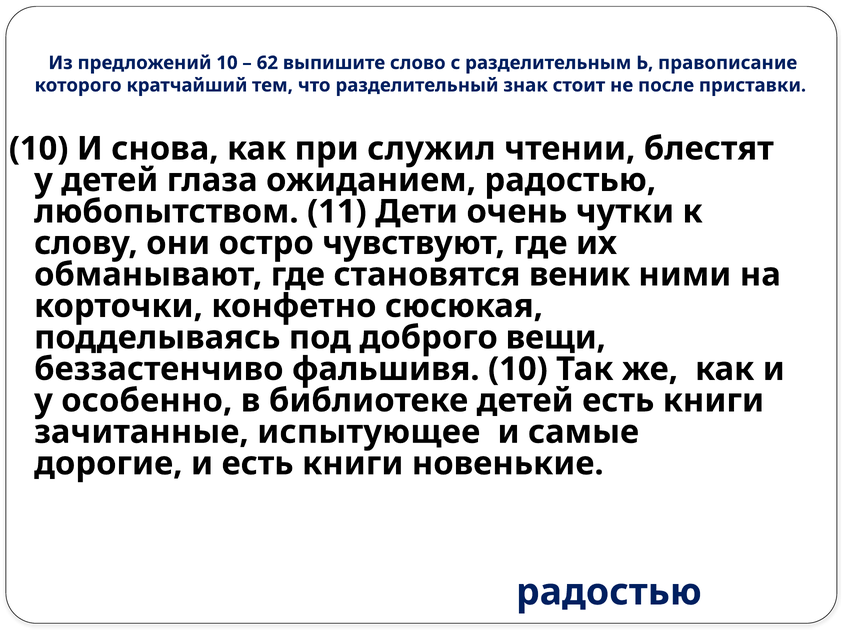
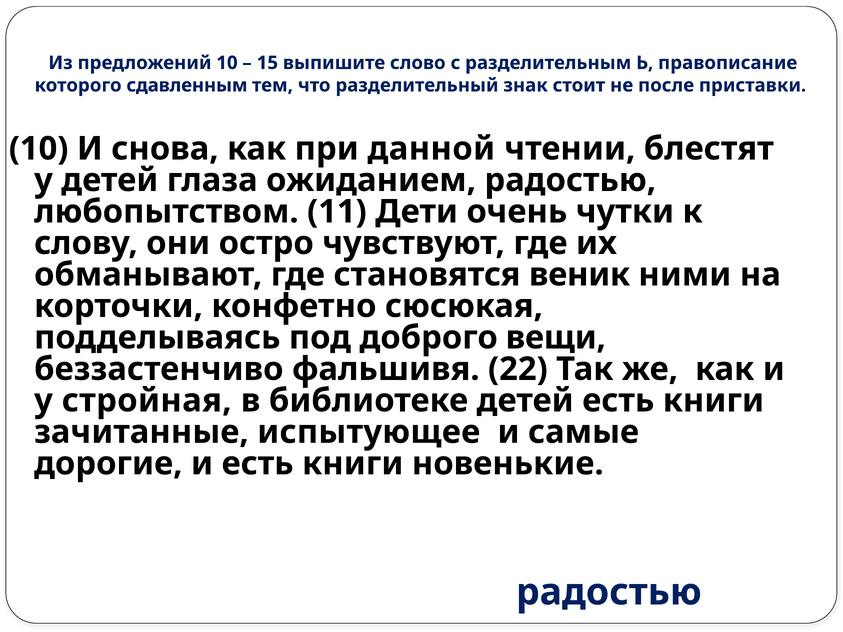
62: 62 -> 15 (267, 63)
кратчайший: кратчайший -> сдавленным (187, 85)
служил: служил -> данной (431, 149)
фальшивя 10: 10 -> 22 (518, 369)
особенно: особенно -> стройная (147, 401)
